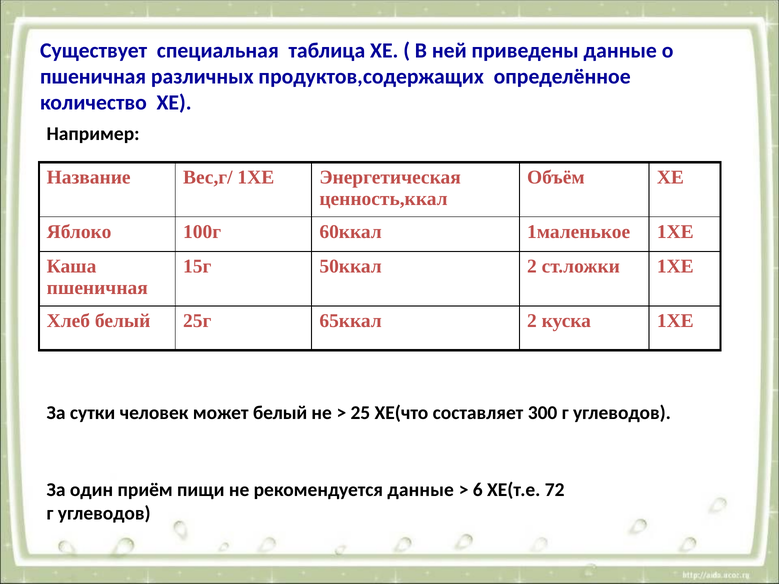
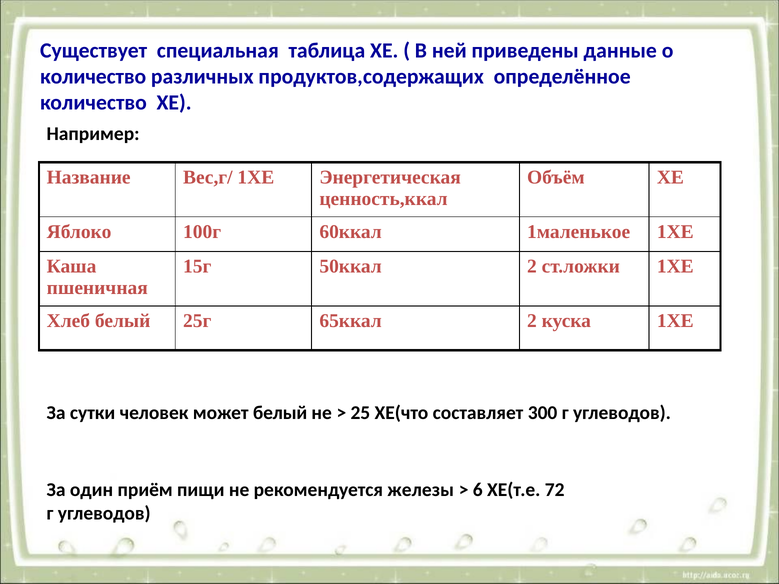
пшеничная: пшеничная -> количество (93, 77)
рекомендуется данные: данные -> железы (421, 490)
